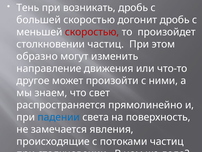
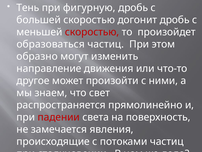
возникать: возникать -> фигурную (89, 8)
столкновении: столкновении -> образоваться (51, 44)
падении colour: blue -> red (59, 117)
